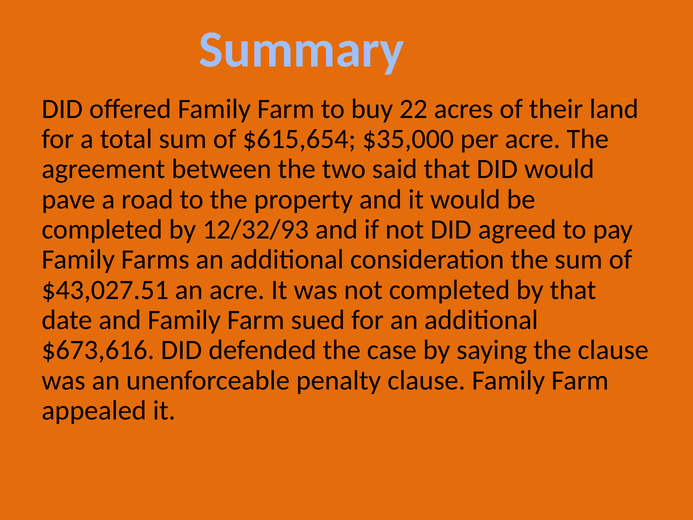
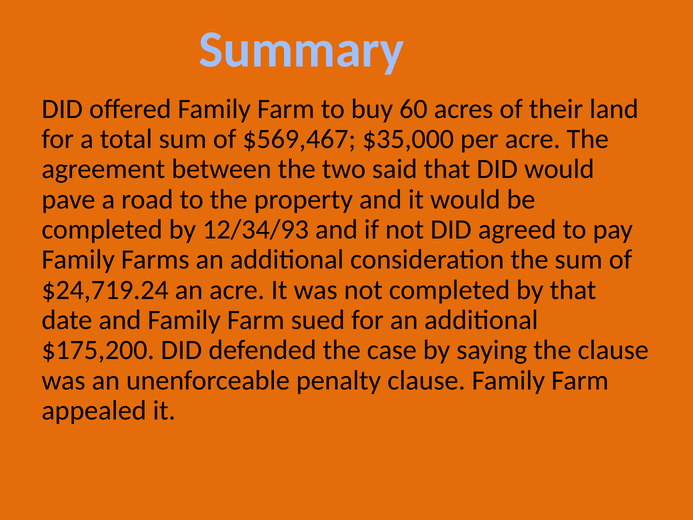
22: 22 -> 60 (413, 109)
$615,654: $615,654 -> $569,467 (299, 139)
12/32/93: 12/32/93 -> 12/34/93 (256, 229)
$43,027.51: $43,027.51 -> $24,719.24 (105, 290)
$673,616: $673,616 -> $175,200 (98, 350)
